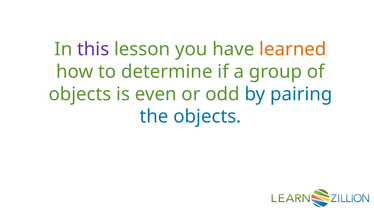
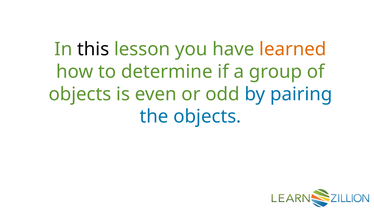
this colour: purple -> black (93, 49)
